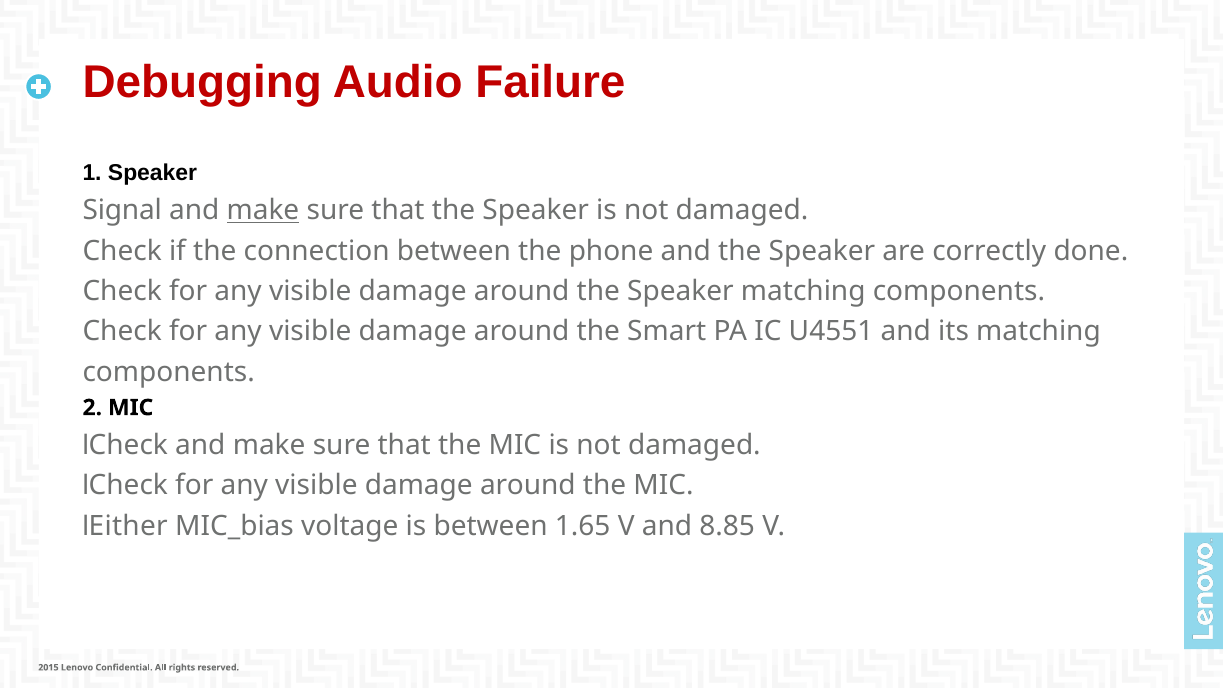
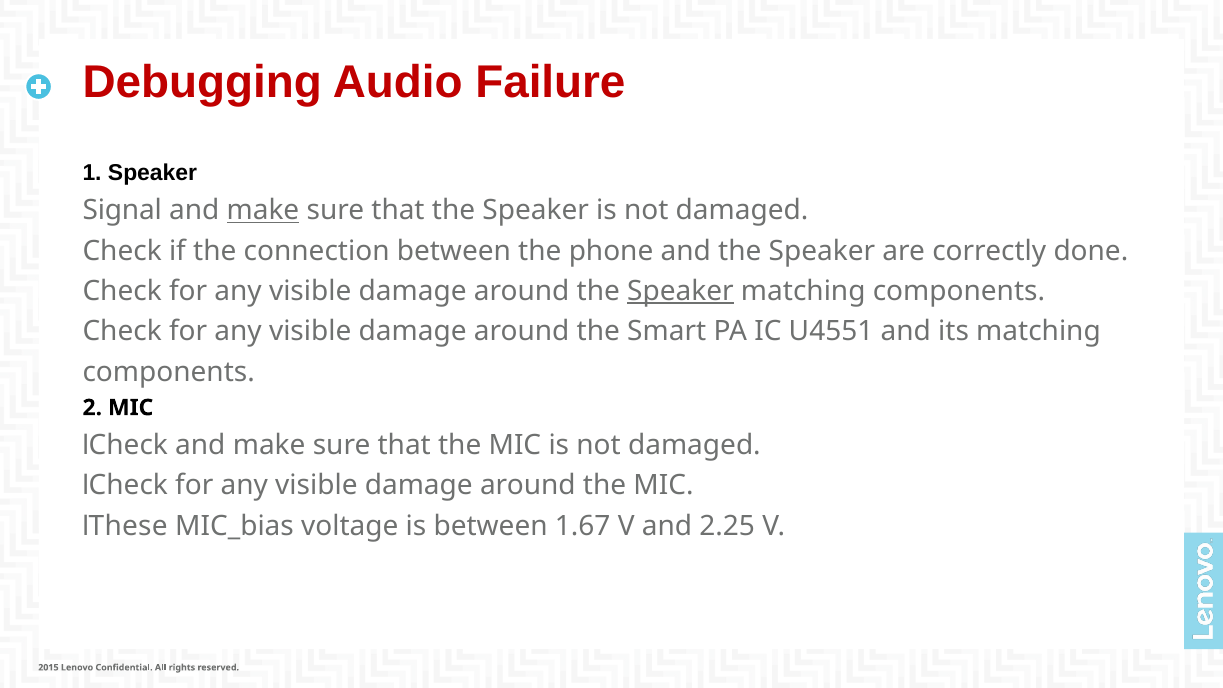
Speaker underline: none -> present (680, 291)
Either: Either -> These (128, 526)
1.65: 1.65 -> 1.67 (583, 526)
8.85: 8.85 -> 2.25 (727, 526)
